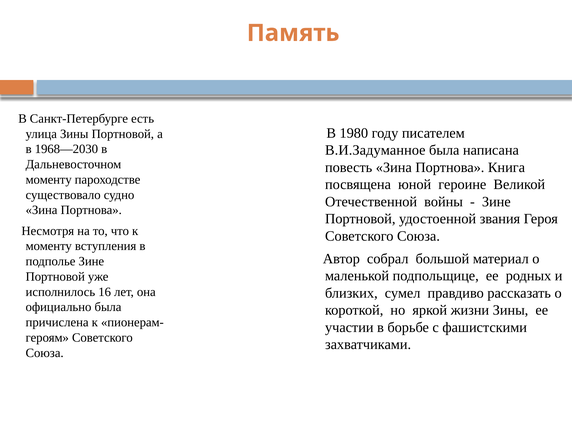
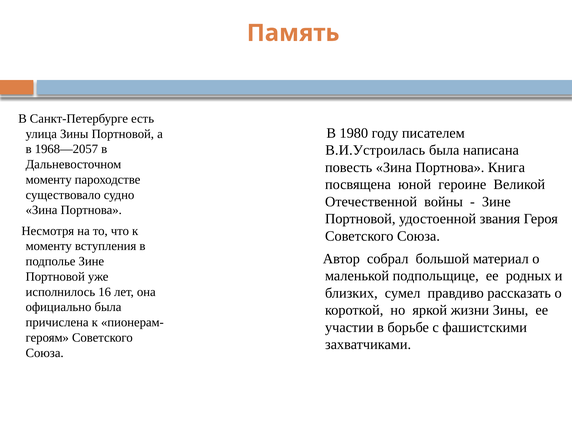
1968—2030: 1968—2030 -> 1968—2057 (66, 149)
В.И.Задуманное: В.И.Задуманное -> В.И.Устроилась (375, 150)
